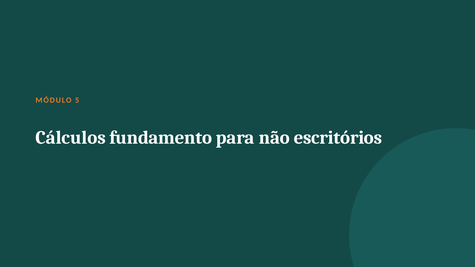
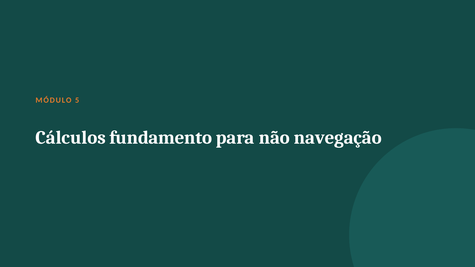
escritórios: escritórios -> navegação (338, 138)
